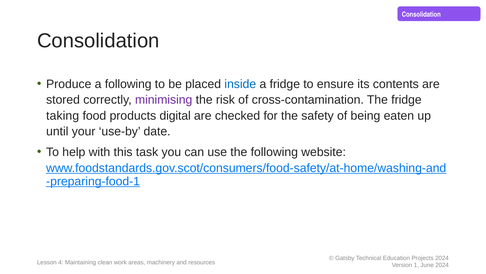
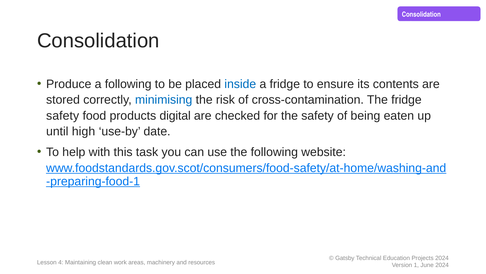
minimising colour: purple -> blue (164, 100)
taking: taking -> safety (63, 115)
your: your -> high (84, 131)
